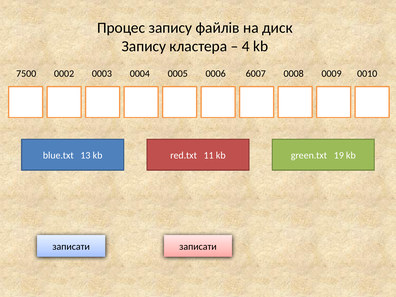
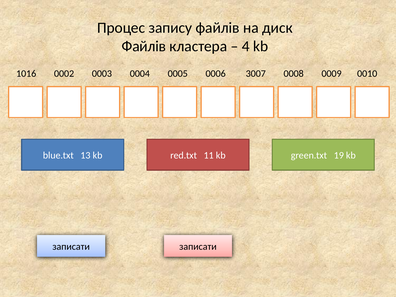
Запису: Запису -> Файлів (144, 46)
7500: 7500 -> 1016 (26, 74)
6007: 6007 -> 3007 (256, 74)
